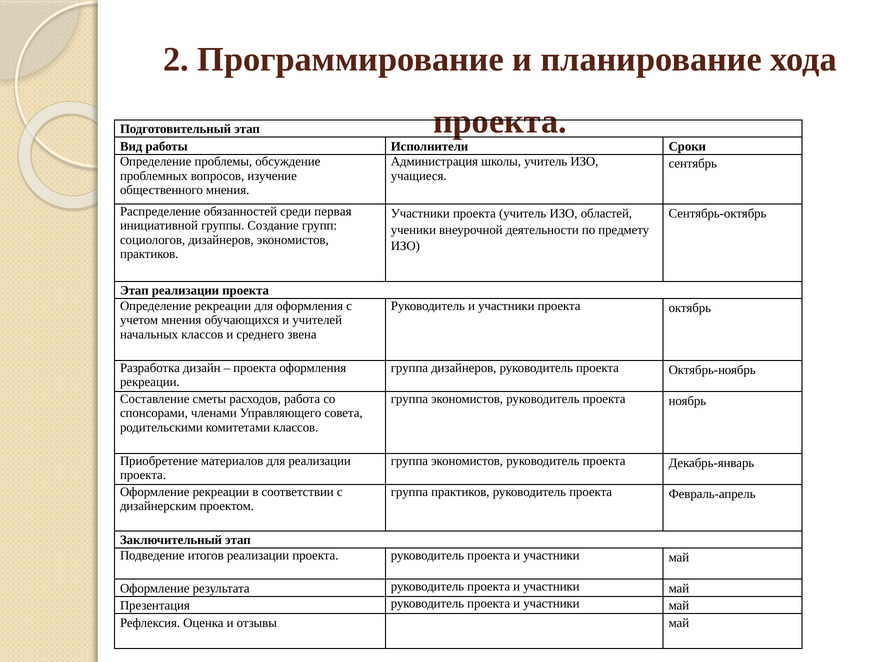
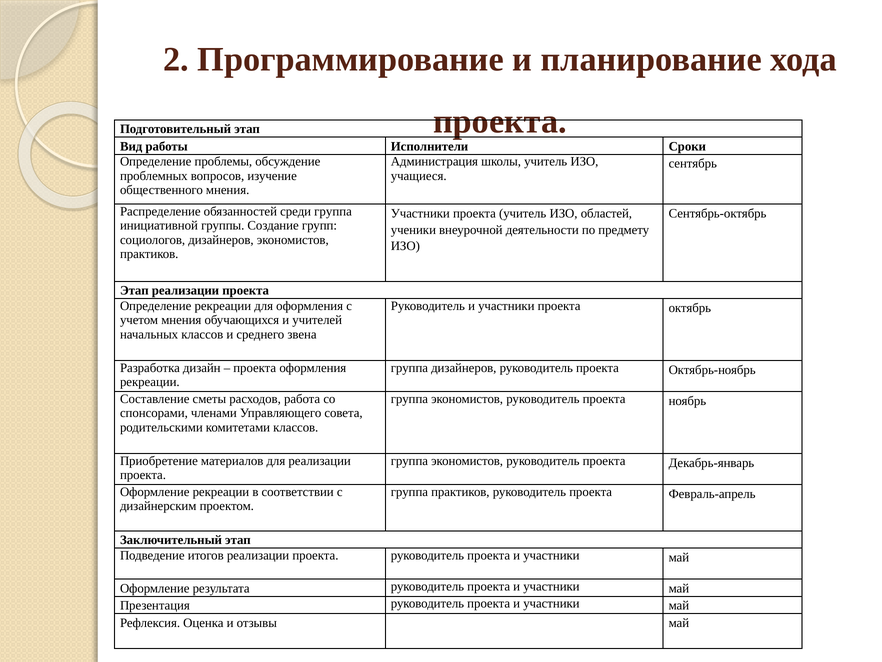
среди первая: первая -> группа (333, 211)
